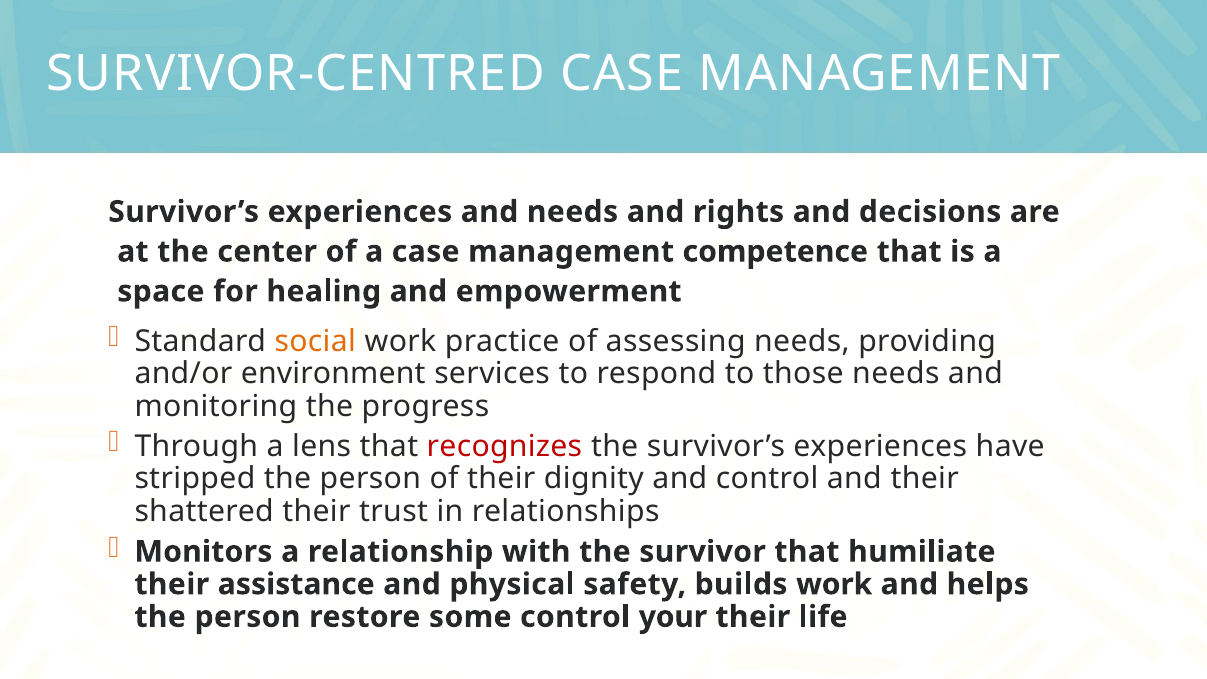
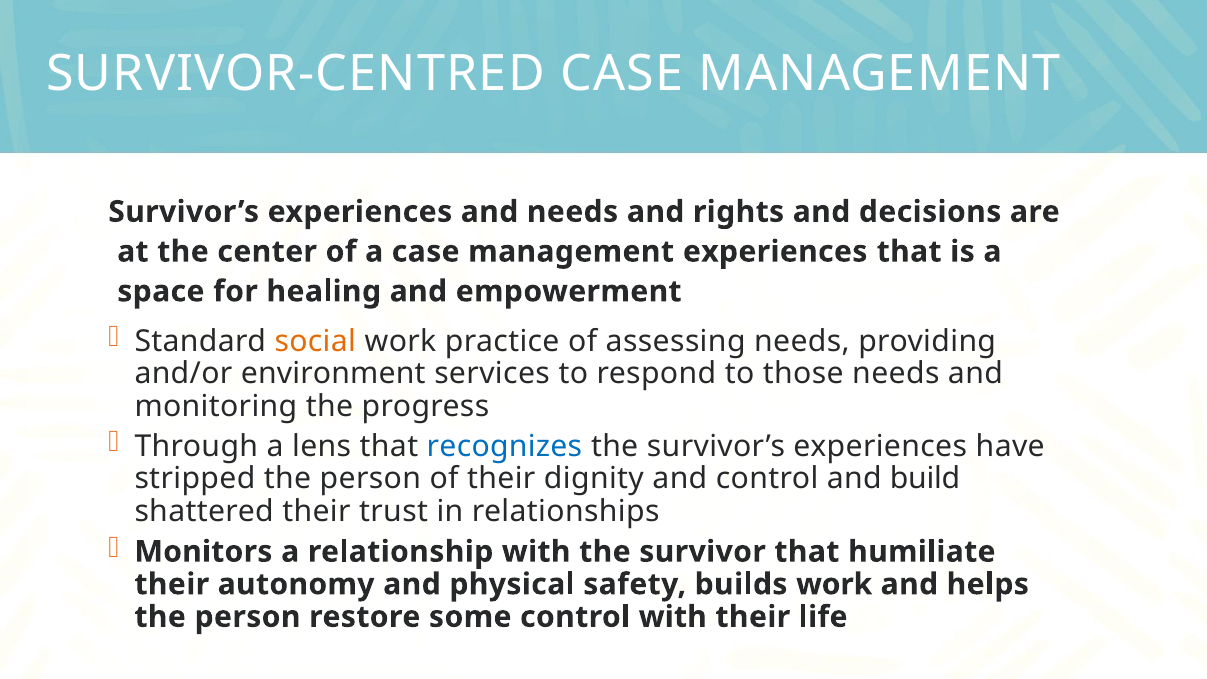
management competence: competence -> experiences (775, 252)
recognizes colour: red -> blue (504, 446)
and their: their -> build (925, 479)
assistance: assistance -> autonomy (296, 584)
control your: your -> with (673, 617)
